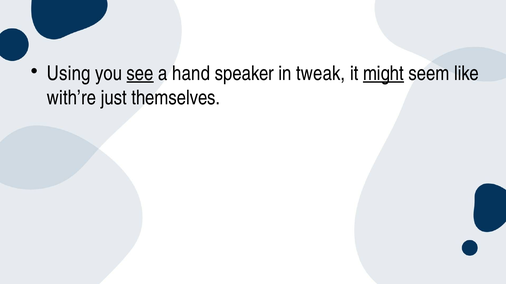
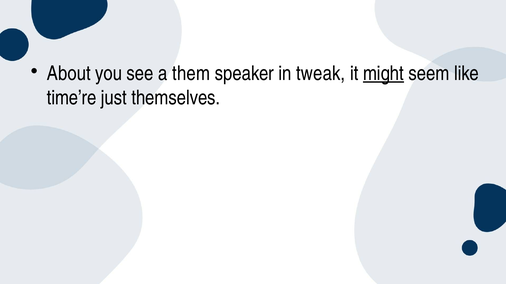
Using: Using -> About (69, 73)
see underline: present -> none (140, 73)
hand: hand -> them (191, 73)
with’re: with’re -> time’re (72, 98)
